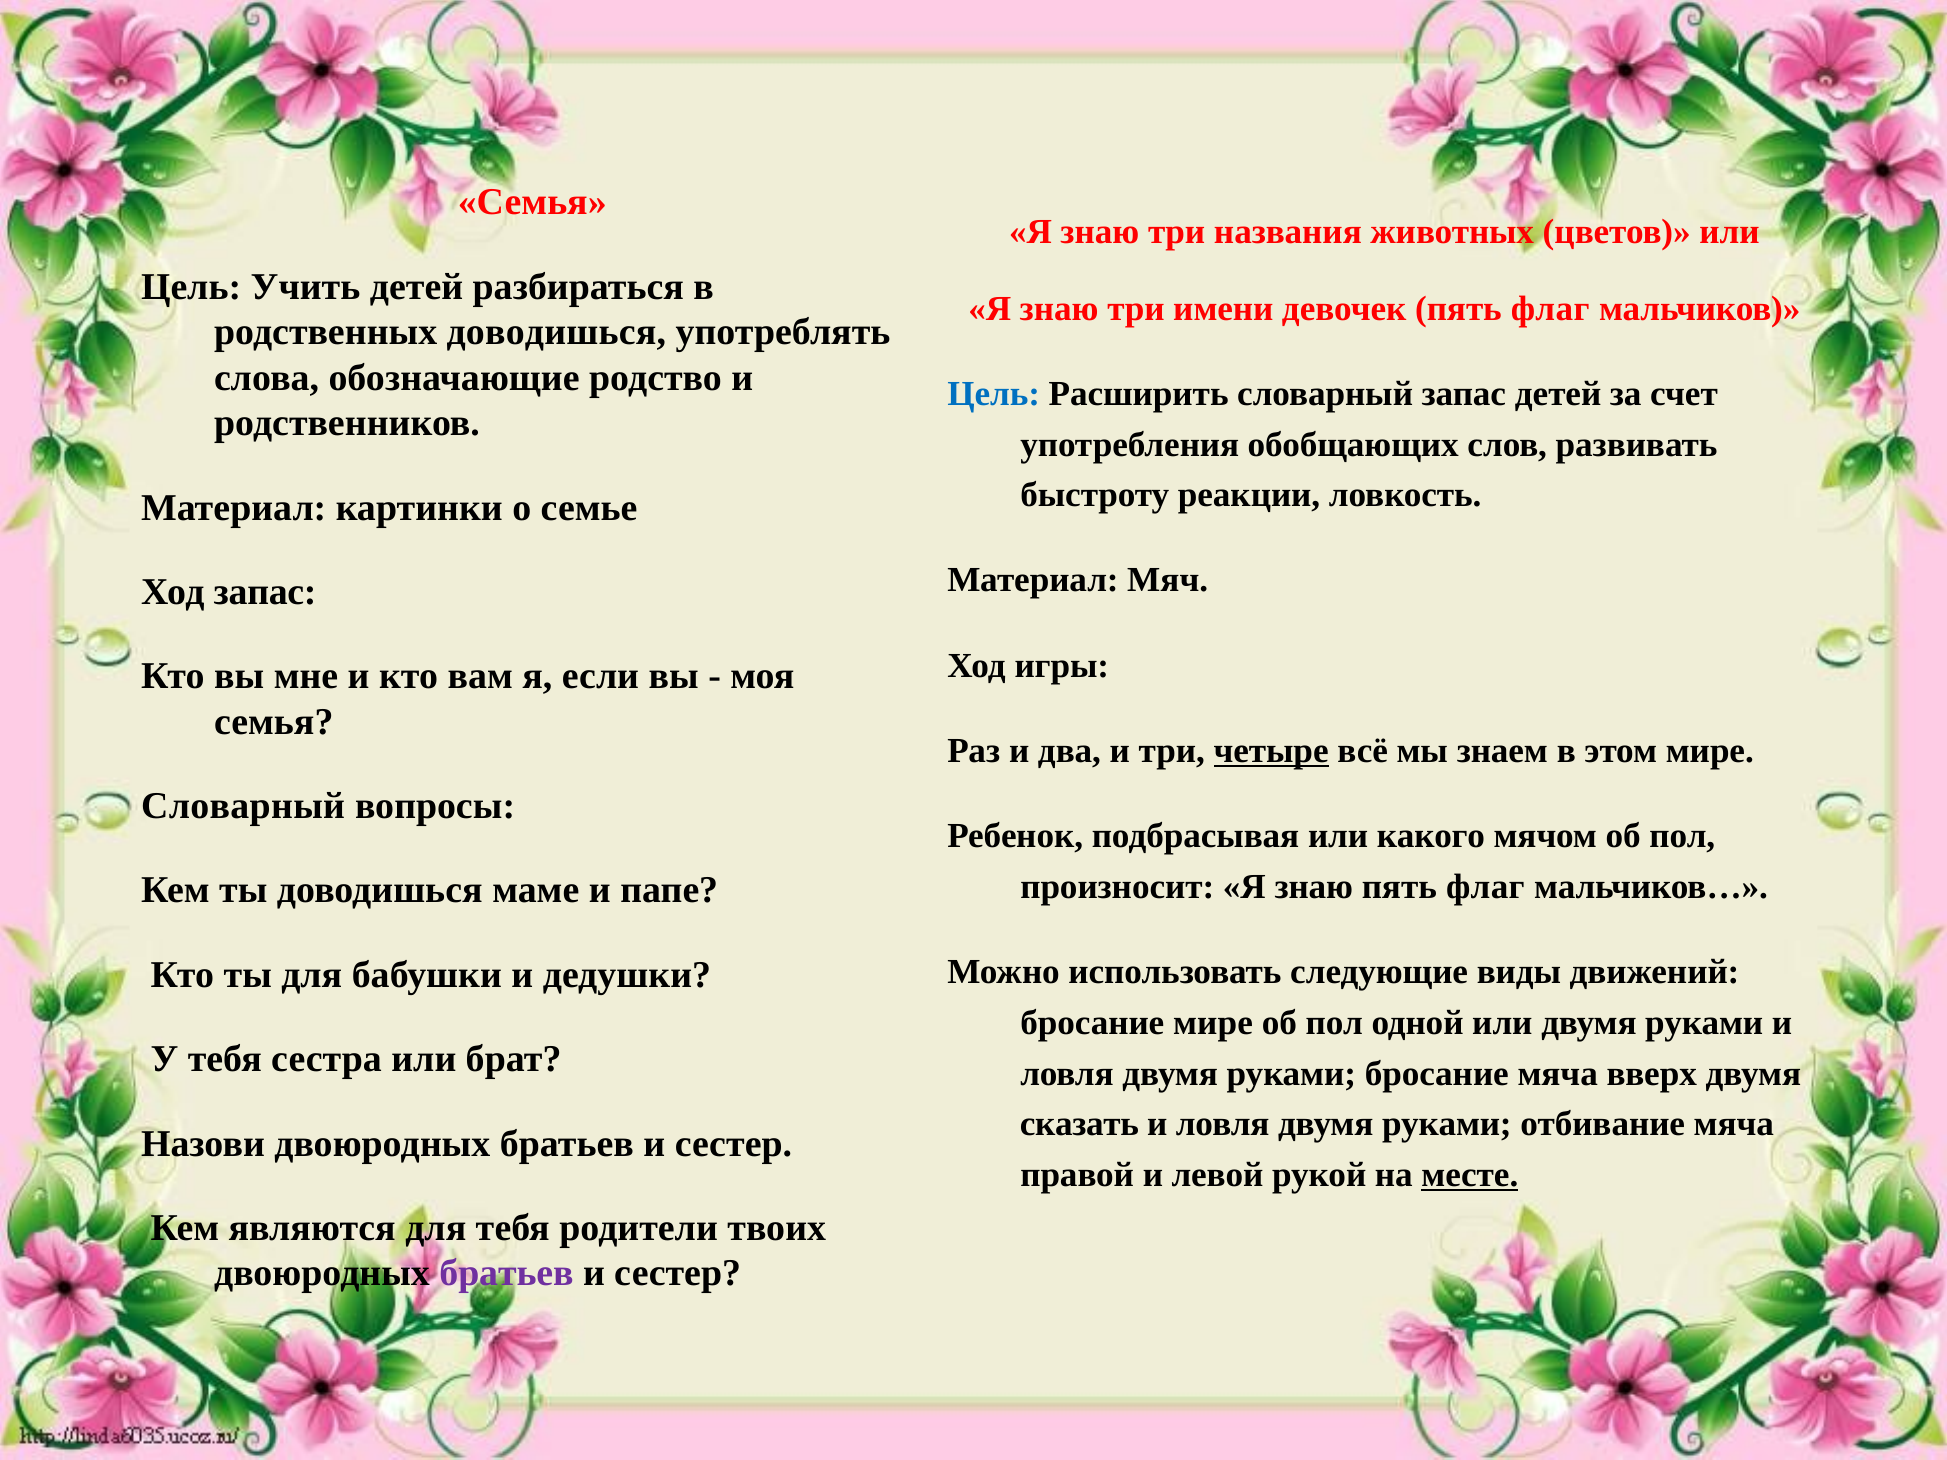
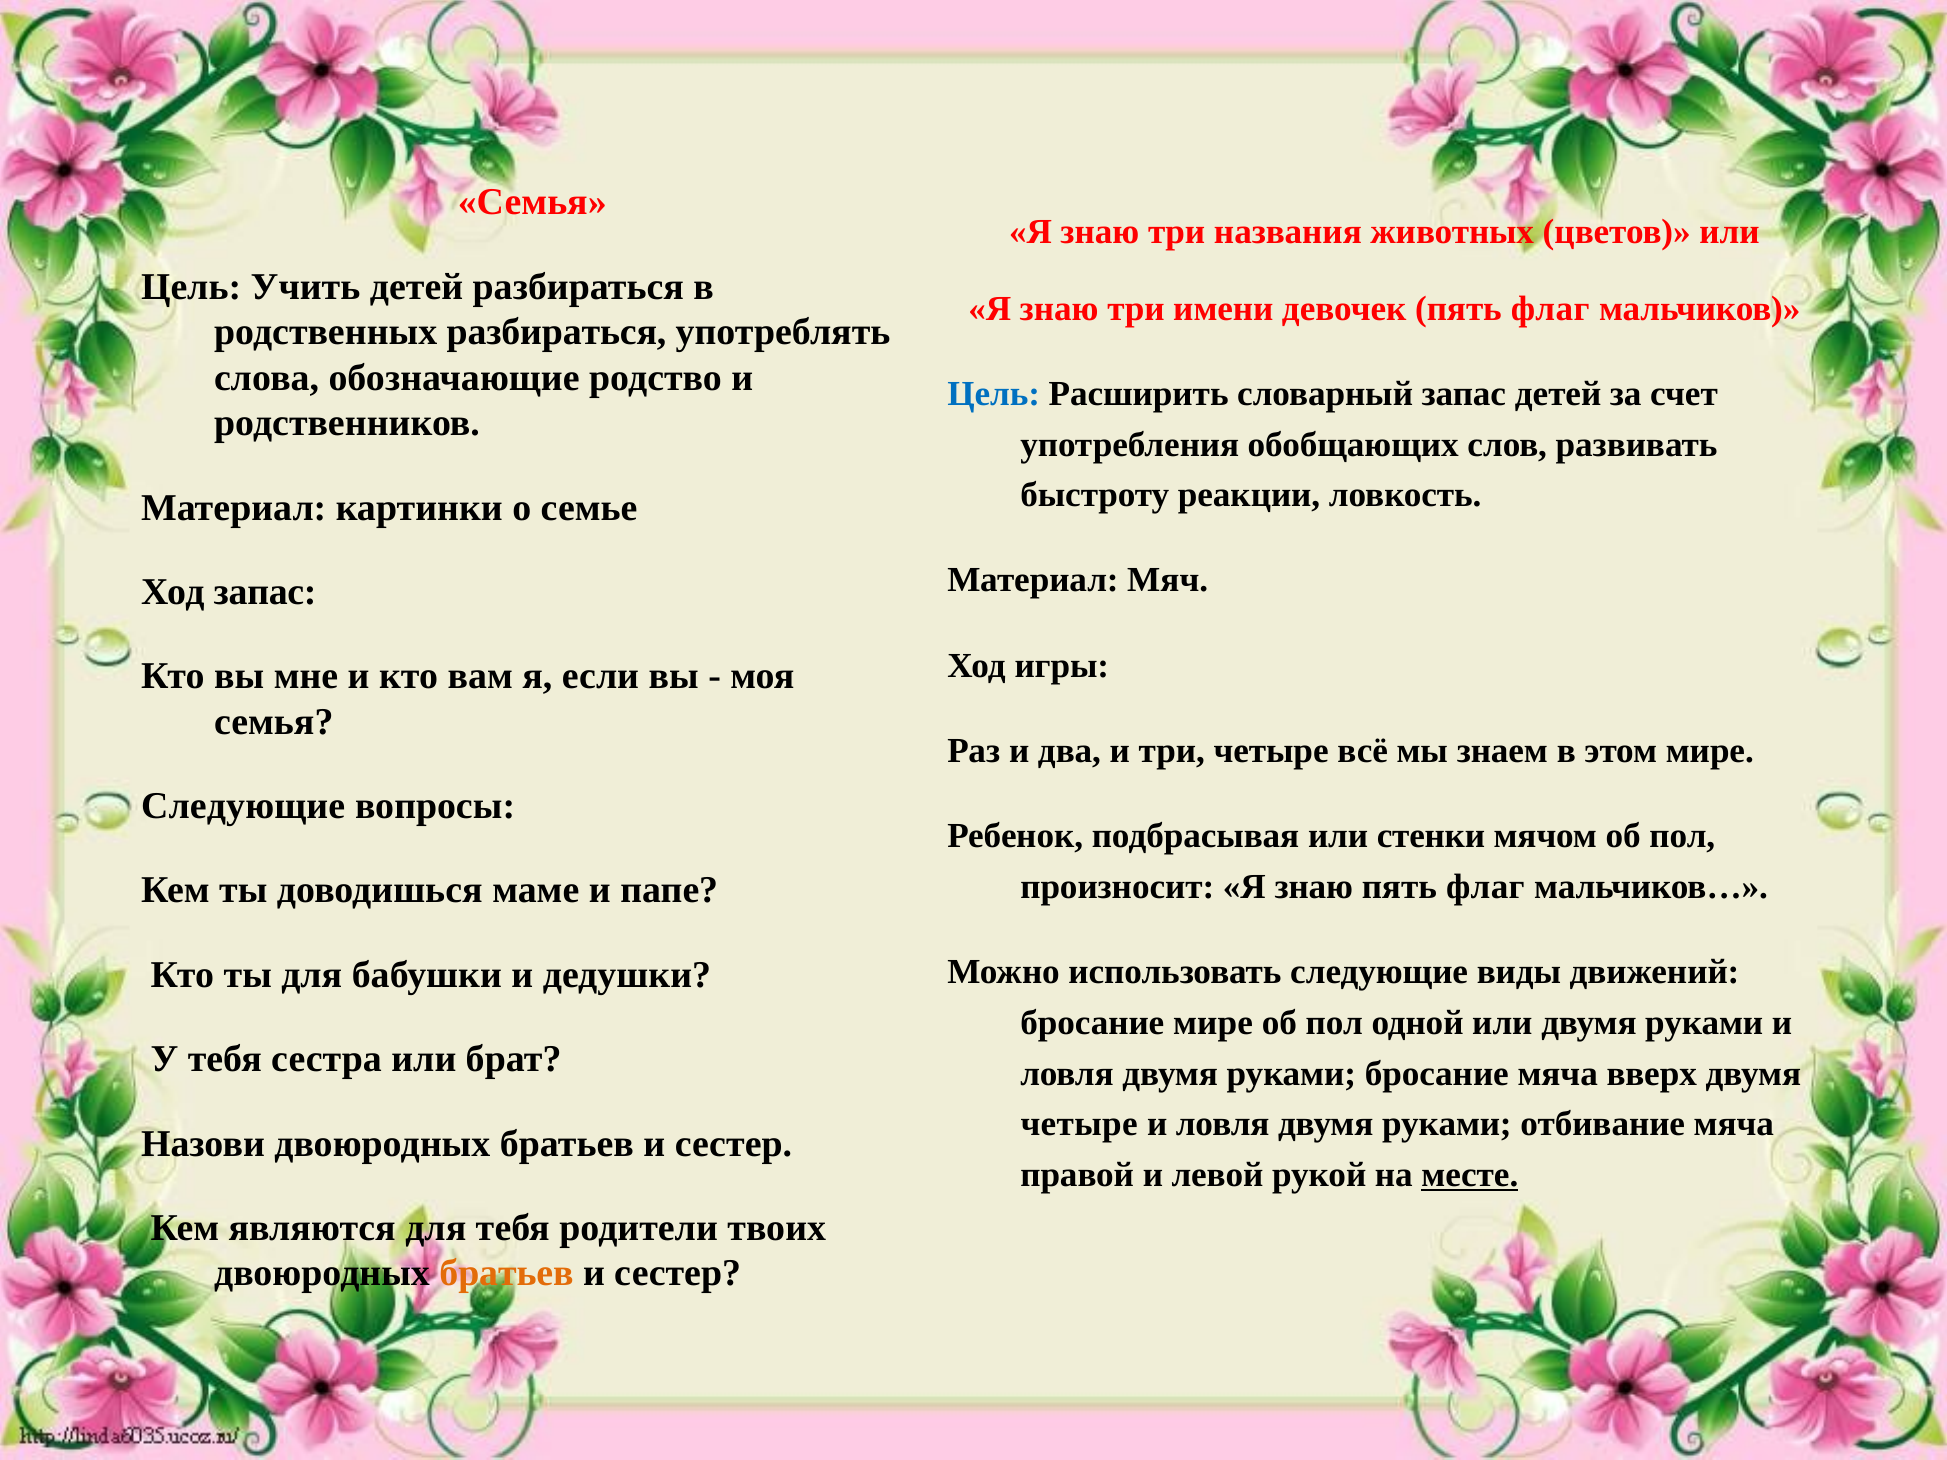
родственных доводишься: доводишься -> разбираться (556, 332)
четыре underline: present -> none (1271, 751)
Словарный: Словарный -> Следующие (243, 806)
какого: какого -> стенки (1431, 836)
сказать: сказать -> четыре (1079, 1124)
братьев colour: purple -> orange (506, 1274)
